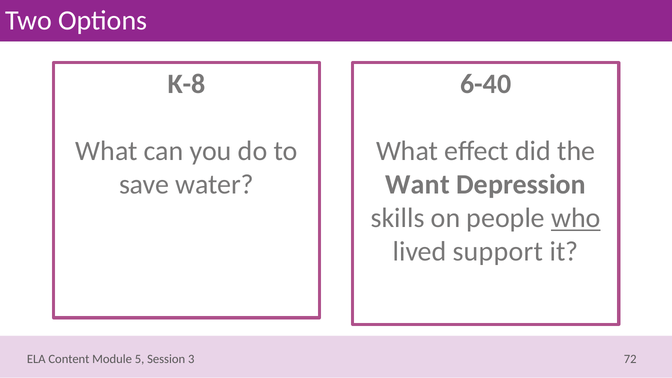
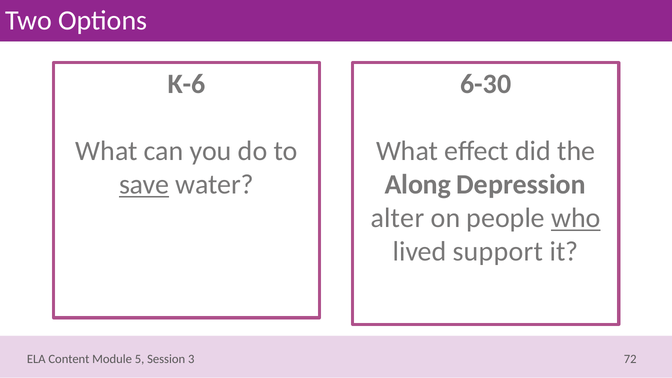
K-8: K-8 -> K-6 (187, 84)
6-40: 6-40 -> 6-30 (486, 84)
save underline: none -> present (144, 185)
Want: Want -> Along (418, 185)
skills: skills -> alter (397, 218)
